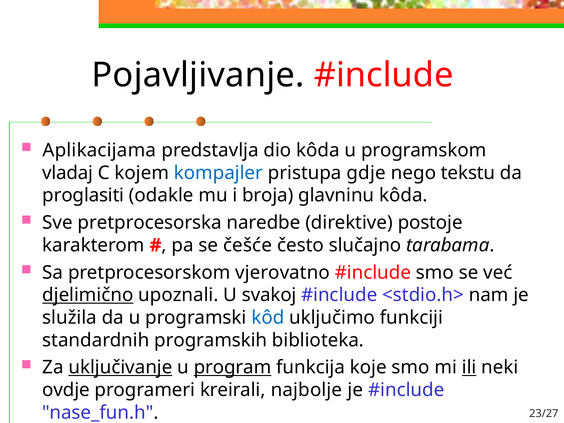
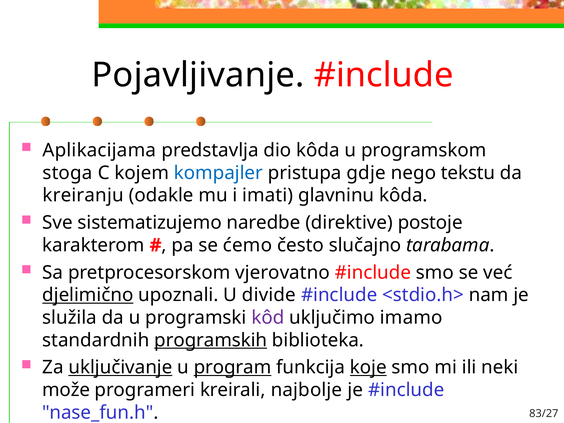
vladaj: vladaj -> stoga (67, 173)
proglasiti: proglasiti -> kreiranju (83, 195)
broja: broja -> imati (268, 195)
pretprocesorska: pretprocesorska -> sistematizujemo (150, 223)
češće: češće -> ćemo (248, 245)
svakoj: svakoj -> divide (269, 295)
kôd colour: blue -> purple (268, 318)
funkciji: funkciji -> imamo (411, 318)
programskih underline: none -> present (211, 340)
koje underline: none -> present (368, 367)
ili underline: present -> none (469, 367)
ovdje: ovdje -> može (66, 390)
23/27: 23/27 -> 83/27 (544, 414)
